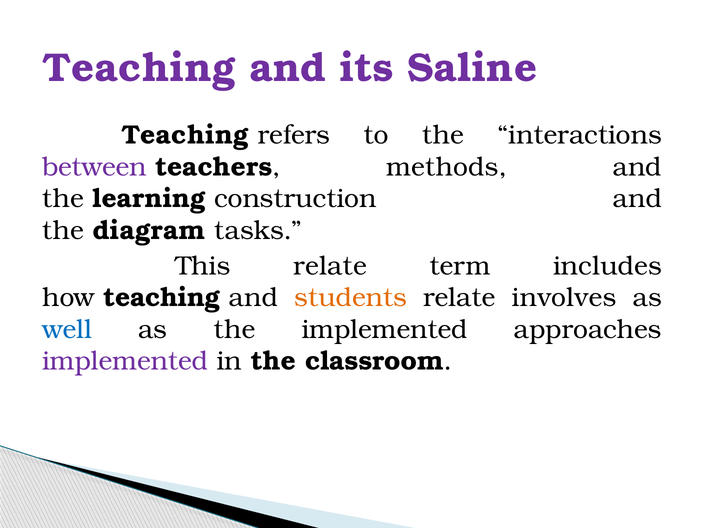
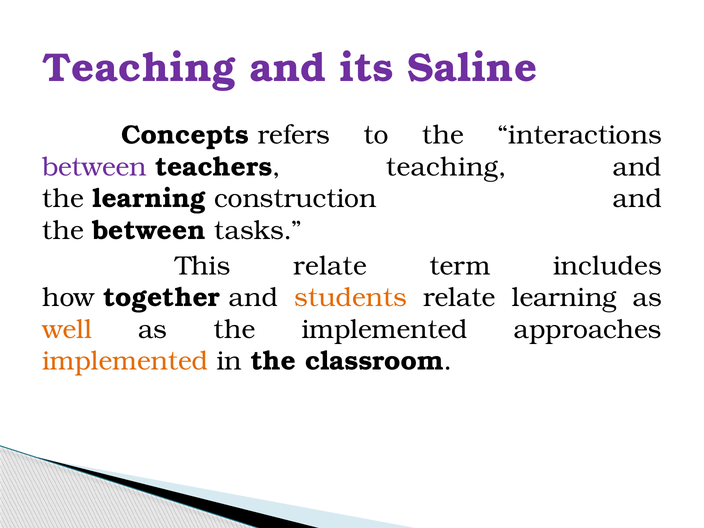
Teaching: Teaching -> Concepts (185, 135)
teachers methods: methods -> teaching (447, 167)
the diagram: diagram -> between (149, 230)
how teaching: teaching -> together (162, 298)
relate involves: involves -> learning (564, 298)
well colour: blue -> orange (67, 329)
implemented colour: purple -> orange (125, 361)
